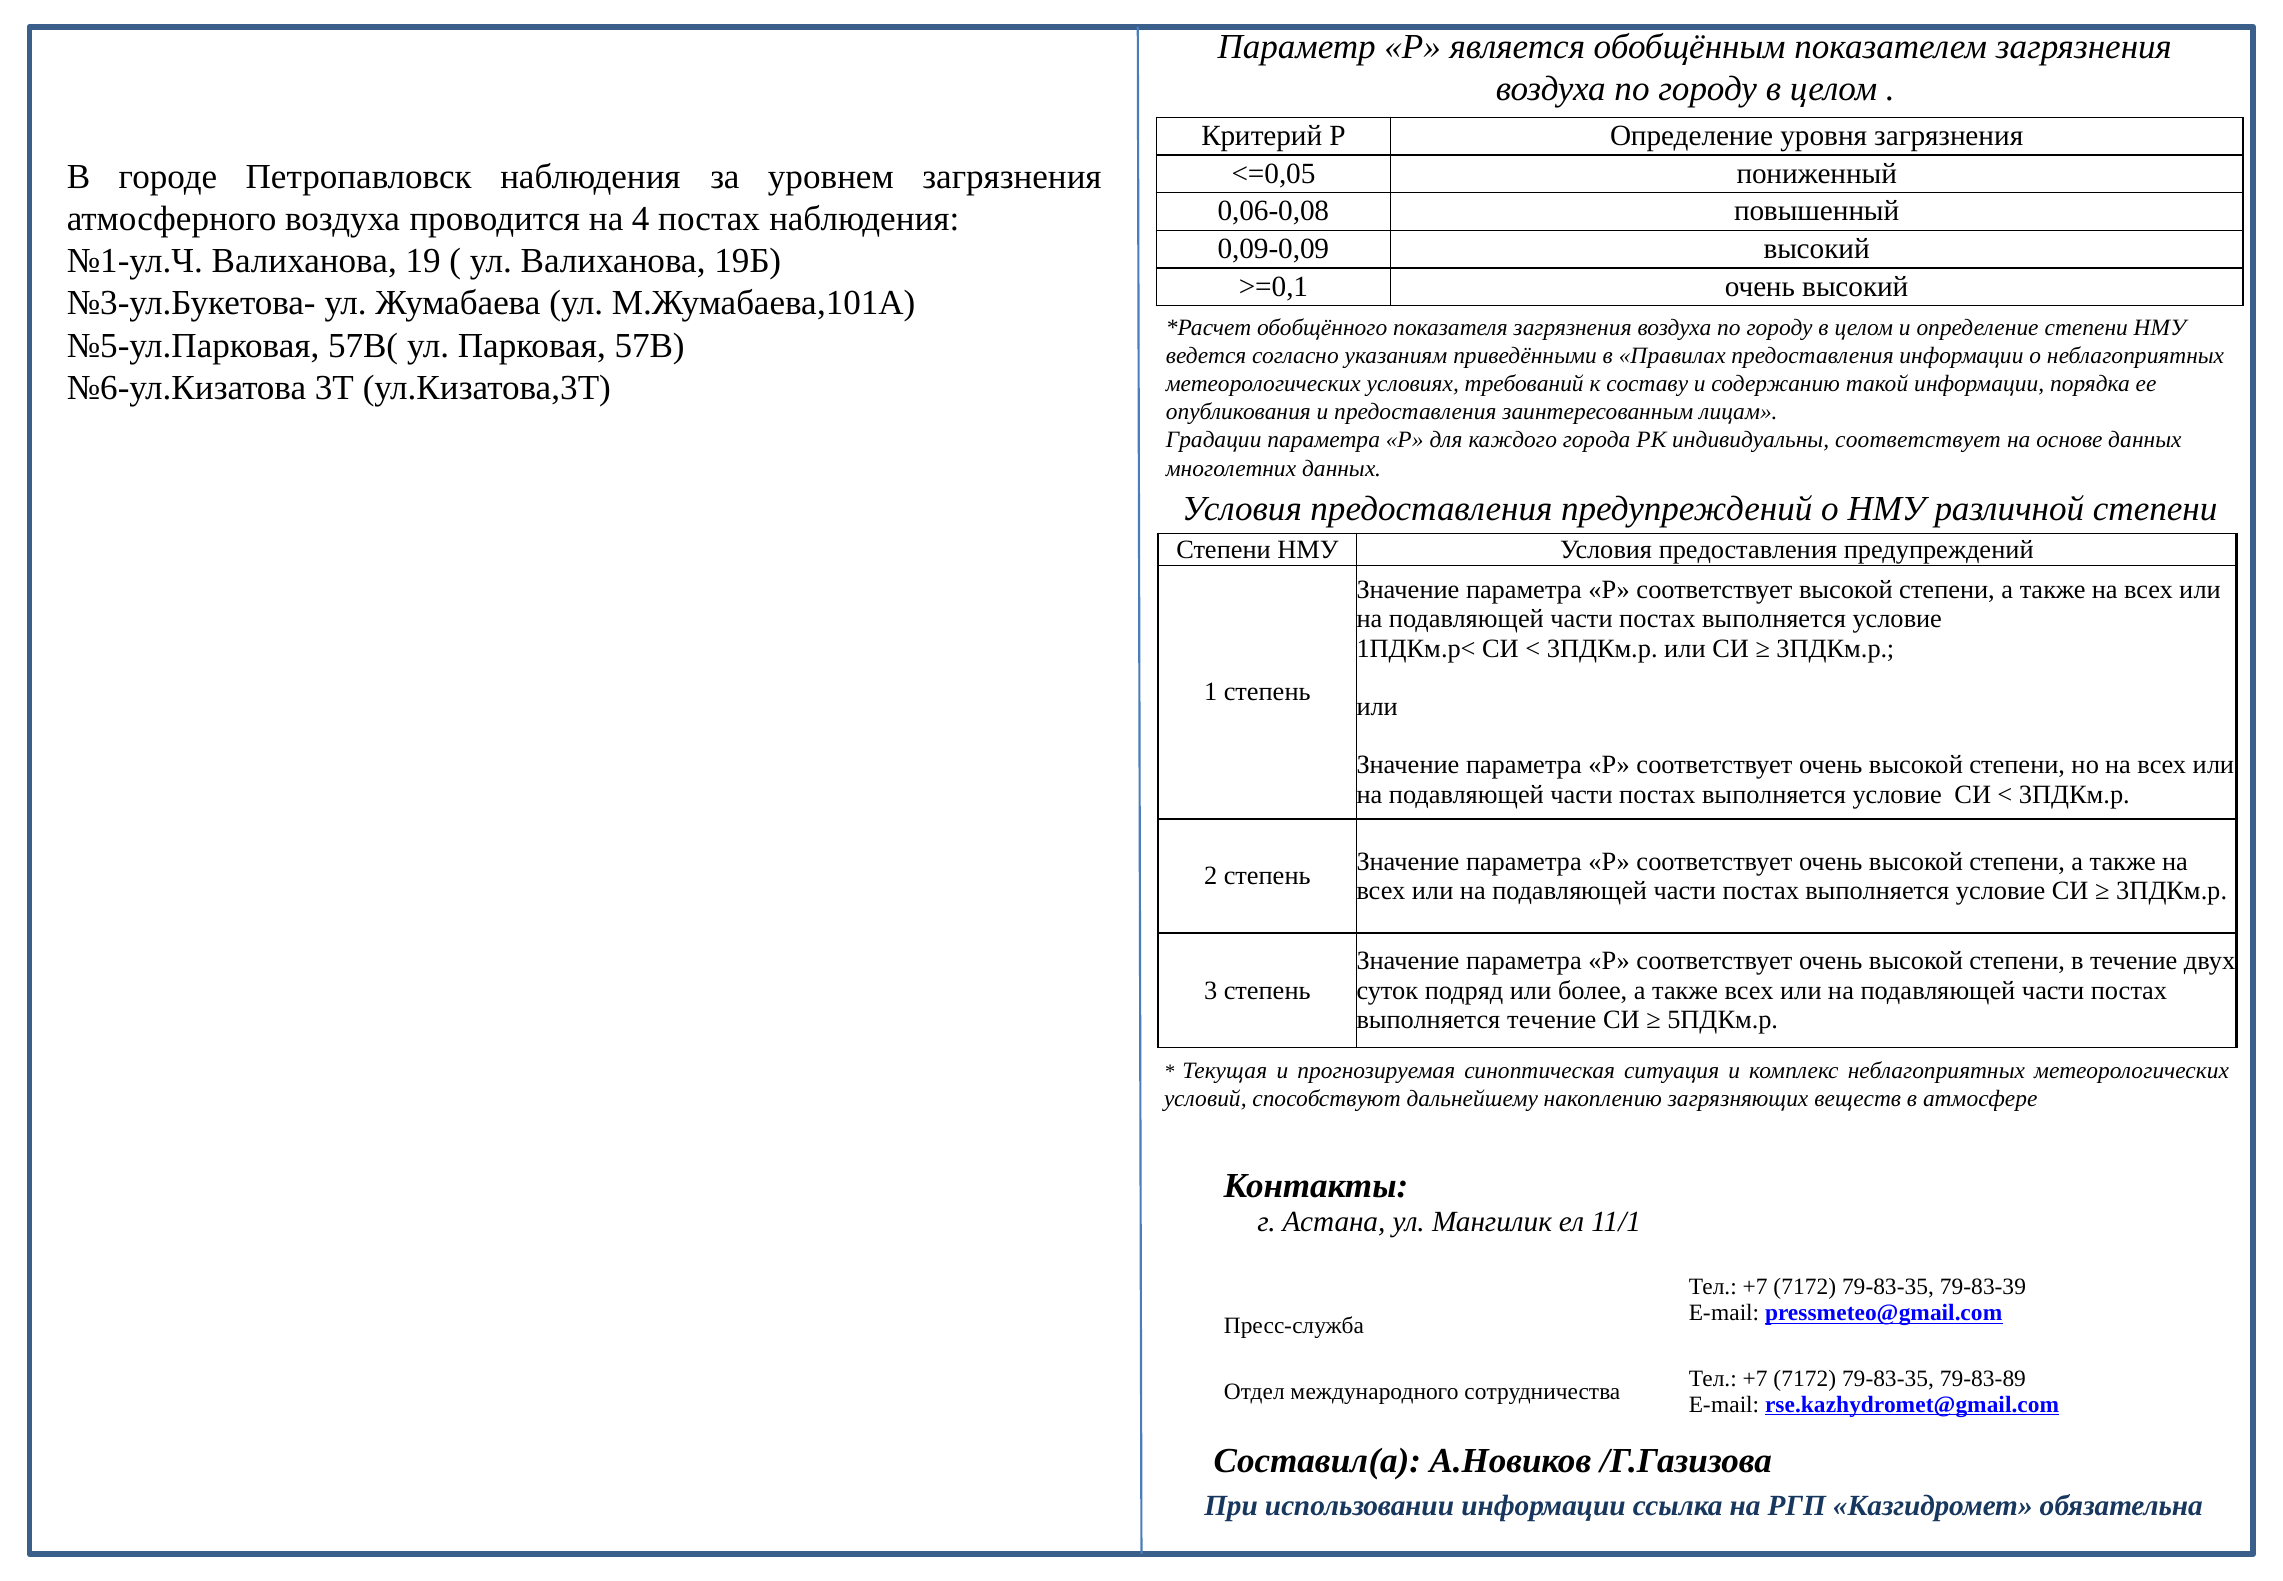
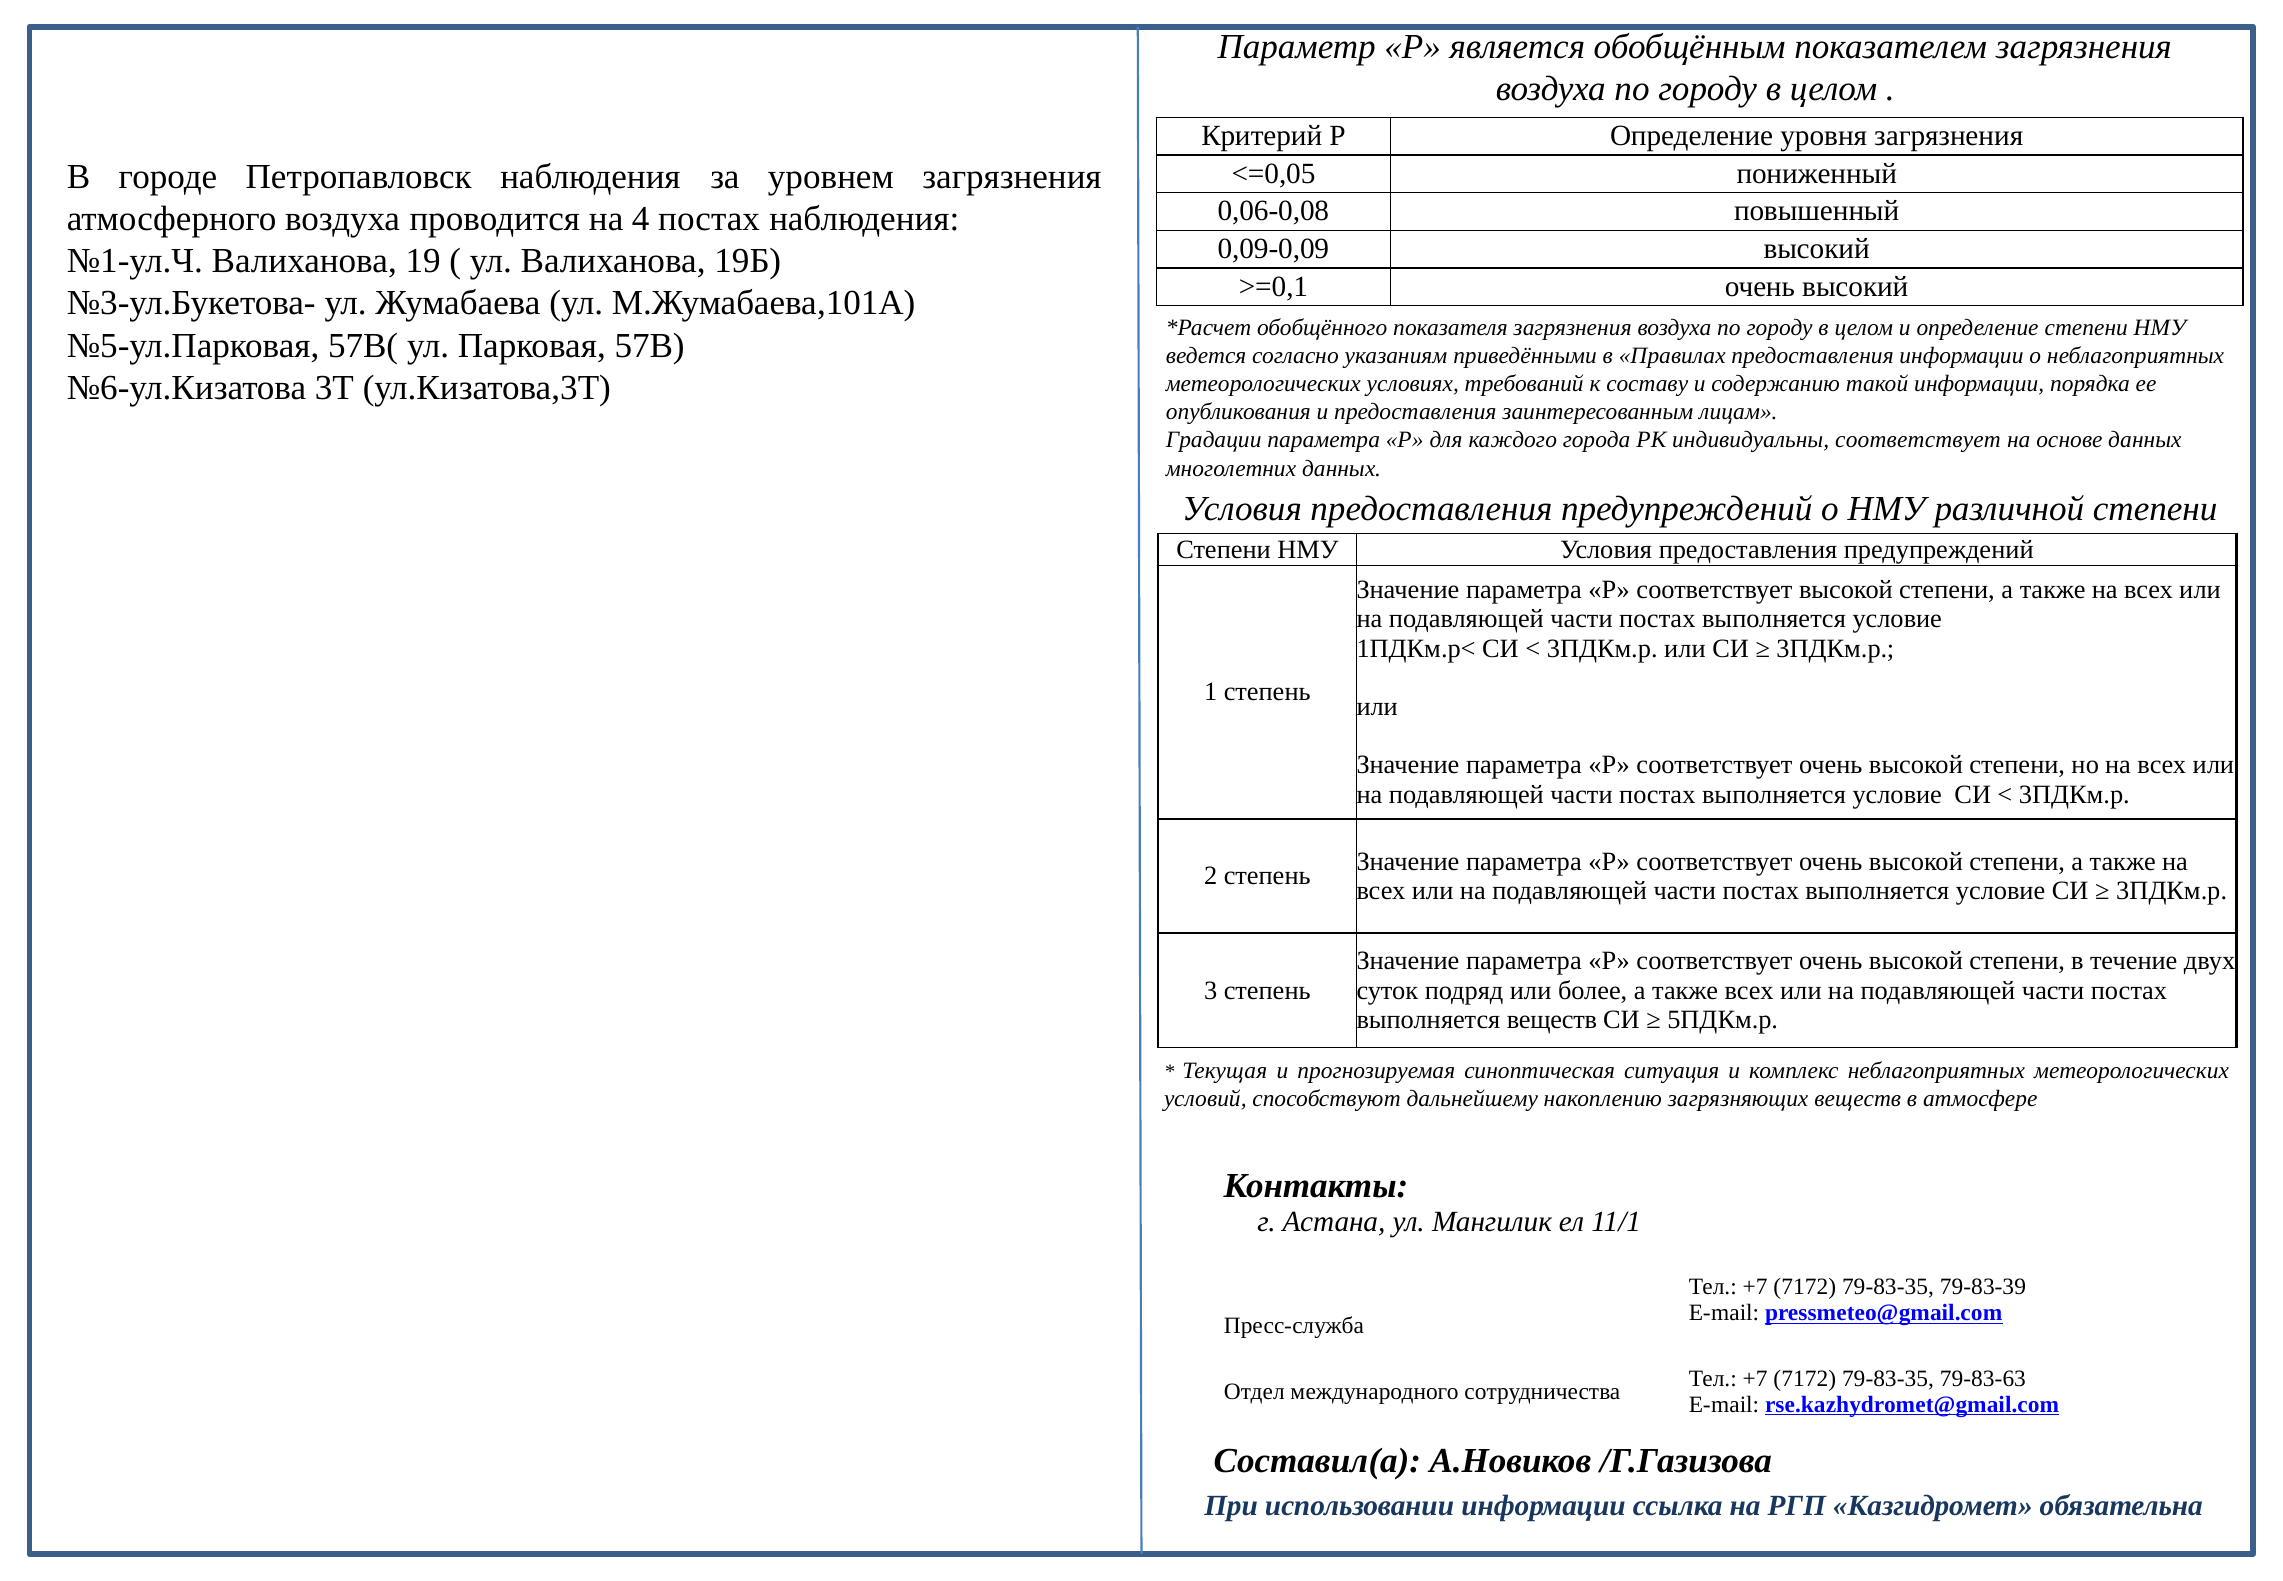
выполняется течение: течение -> веществ (1552, 1019)
79-83-89: 79-83-89 -> 79-83-63 (1983, 1378)
